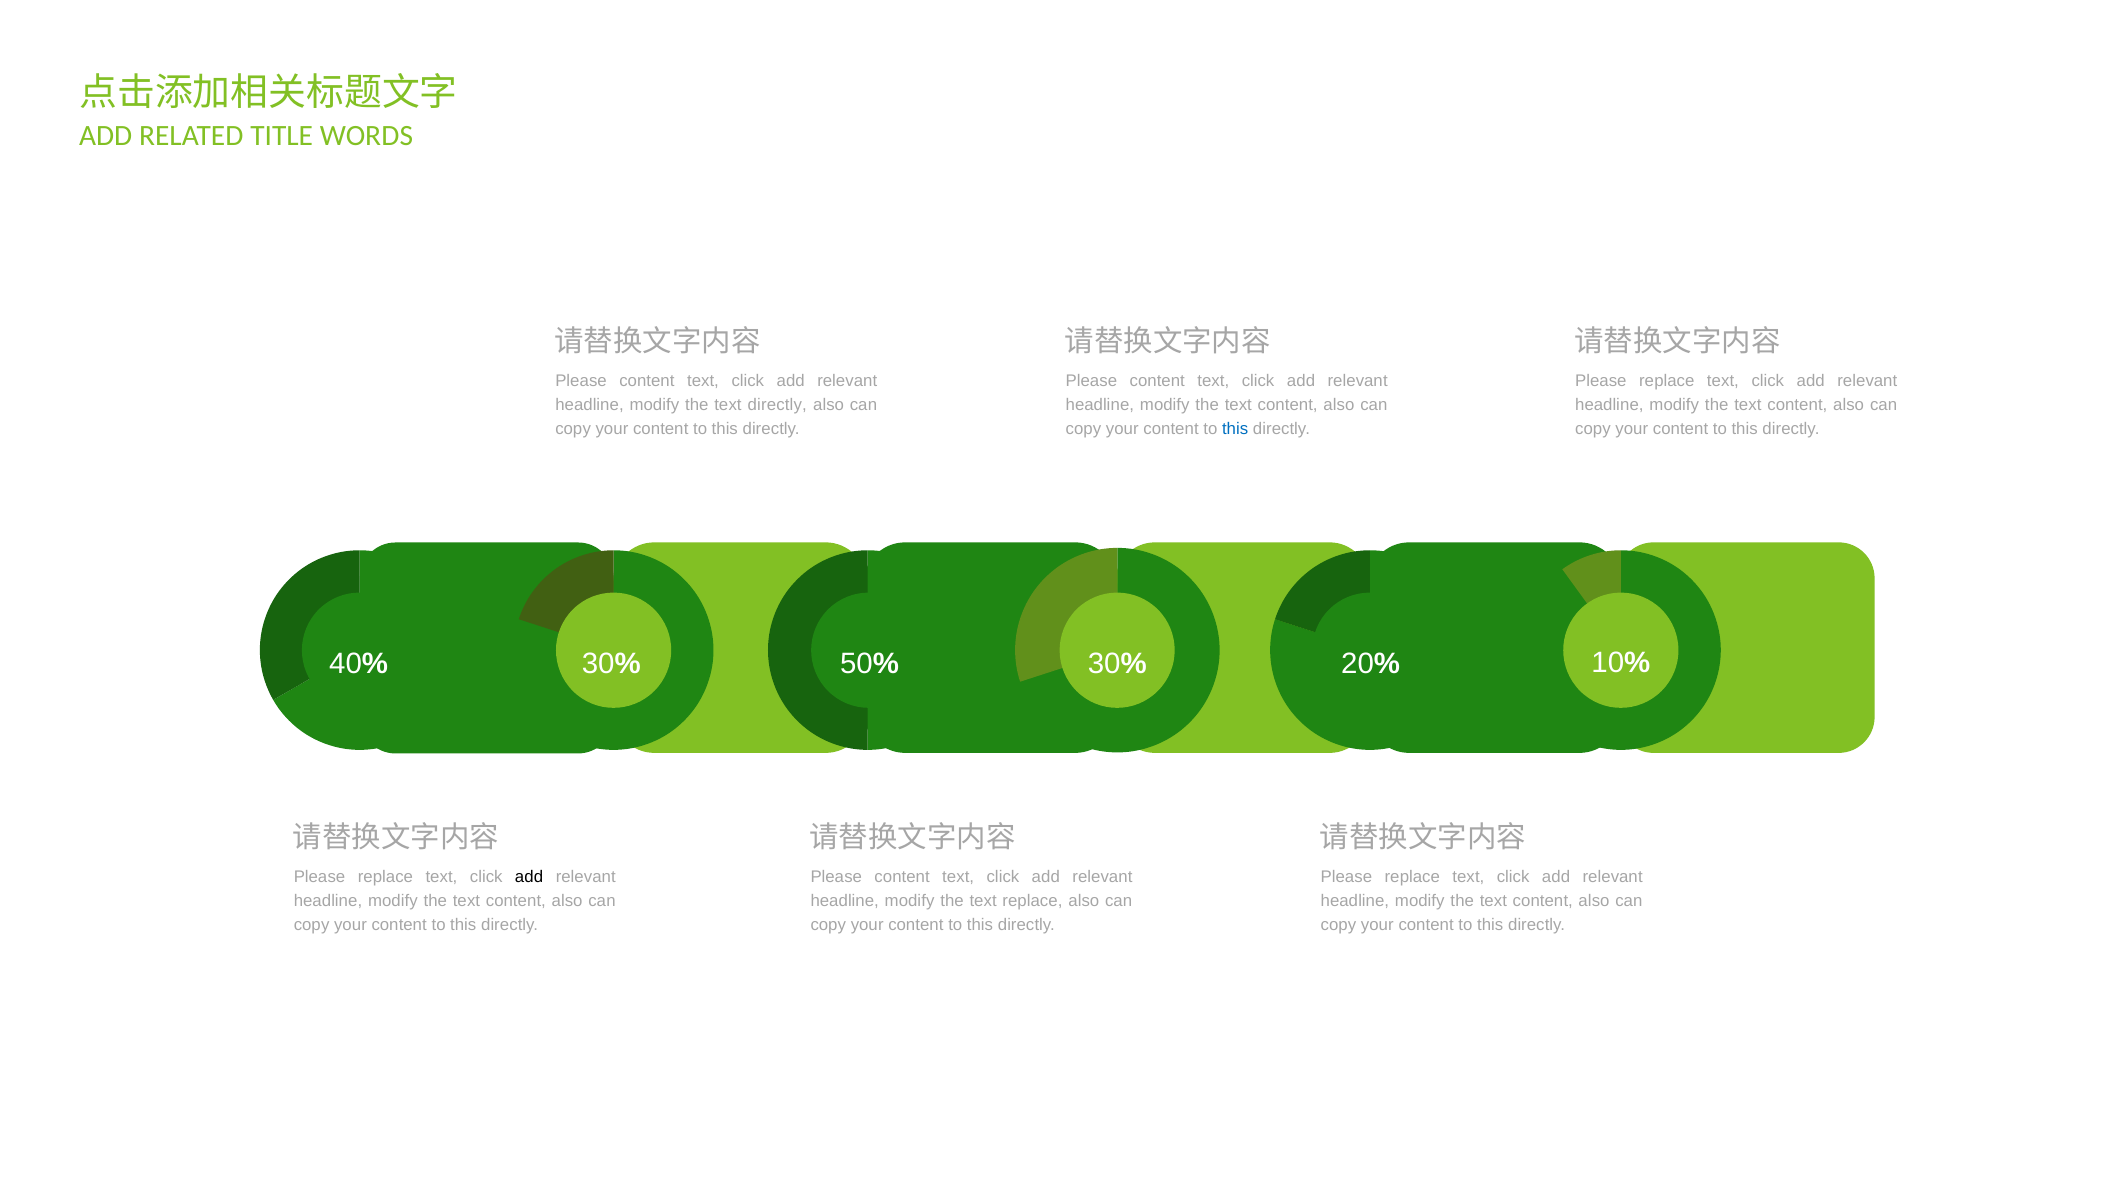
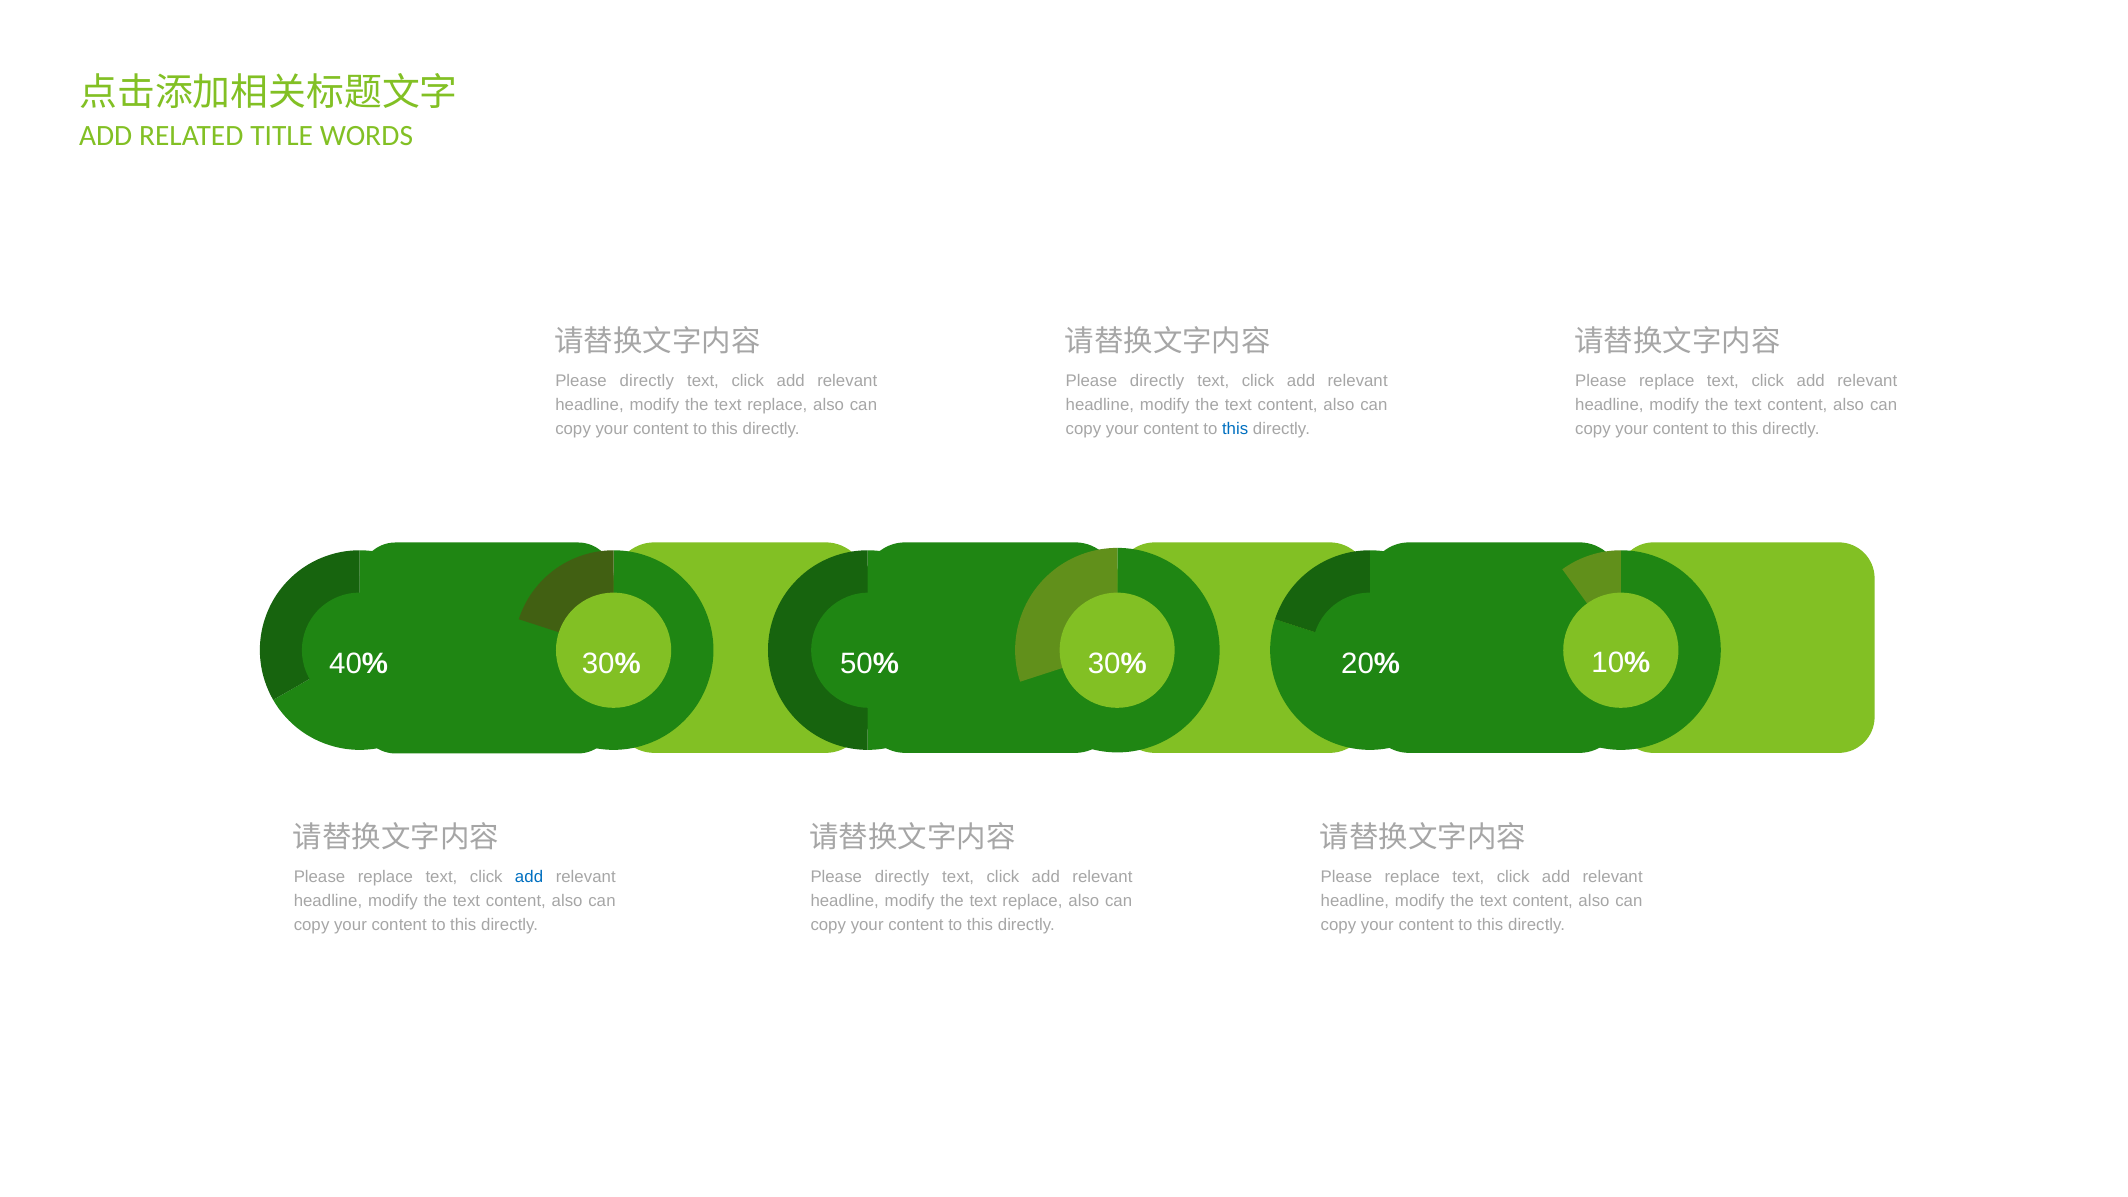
content: content -> directly (647, 381)
content: content -> directly (1157, 381)
directly: directly -> replace (777, 405)
add colour: black -> blue (529, 877)
content: content -> directly (902, 877)
